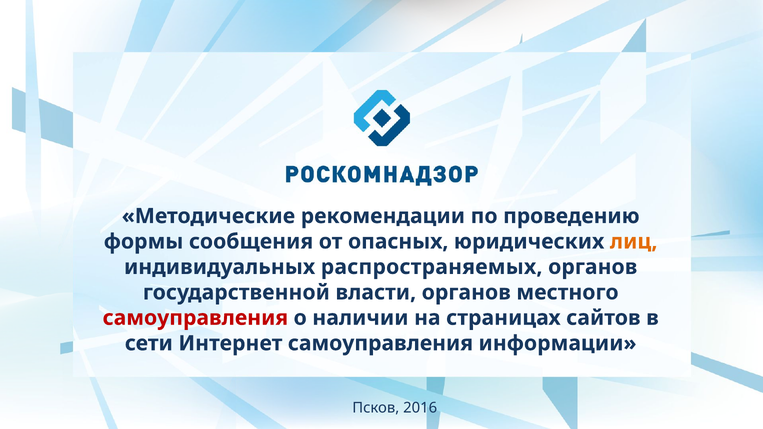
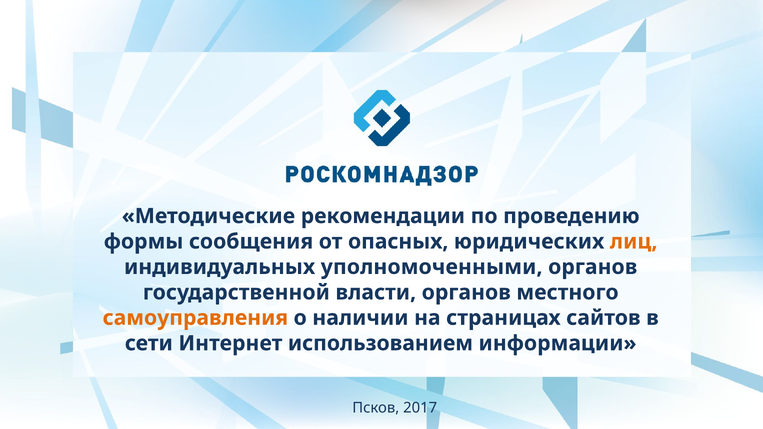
распространяемых: распространяемых -> уполномоченными (432, 267)
самоуправления colour: red -> orange (195, 318)
Интернет самоуправления: самоуправления -> использованием (380, 343)
2016: 2016 -> 2017 (420, 408)
